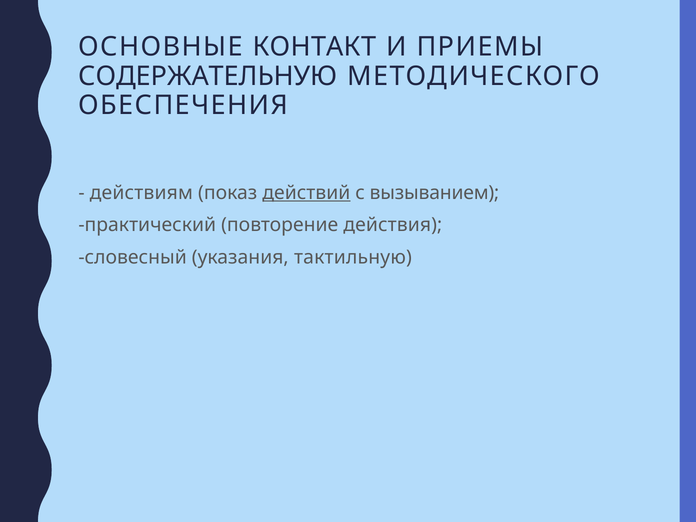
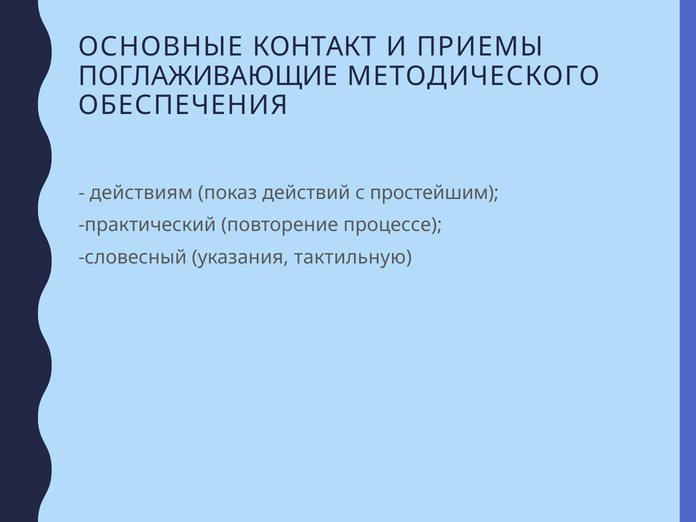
СОДЕРЖАТЕЛЬНУЮ: СОДЕРЖАТЕЛЬНУЮ -> ПОГЛАЖИВАЮЩИЕ (208, 76)
действий underline: present -> none (306, 193)
вызыванием: вызыванием -> простейшим (434, 193)
действия: действия -> процессе (393, 225)
